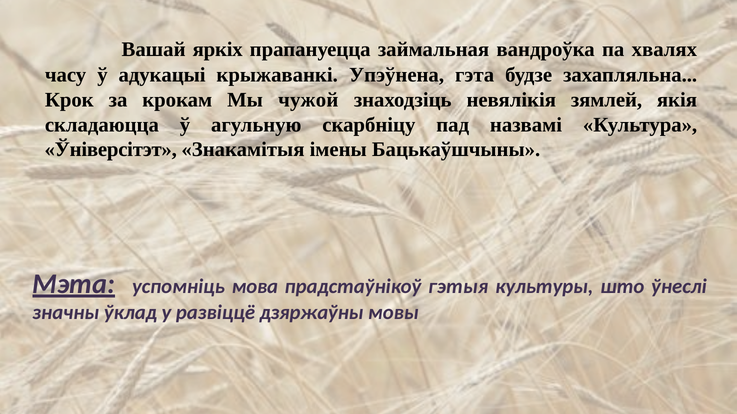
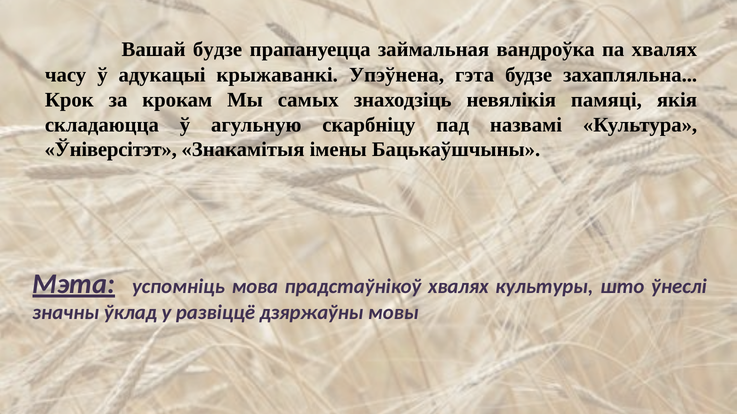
Вашай яркіх: яркіх -> будзе (218, 49)
чужой: чужой -> самых (308, 100)
зямлей: зямлей -> памяці (606, 100)
прадстаўнікоў гэтыя: гэтыя -> хвалях (458, 287)
